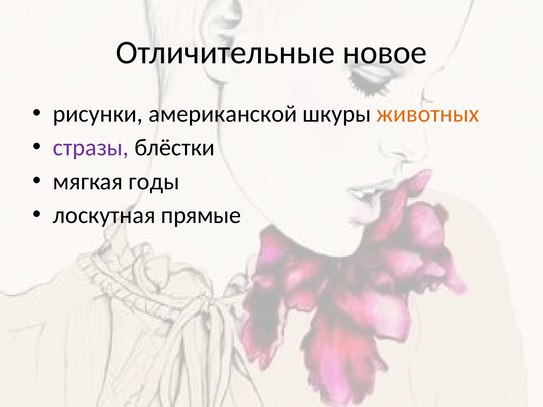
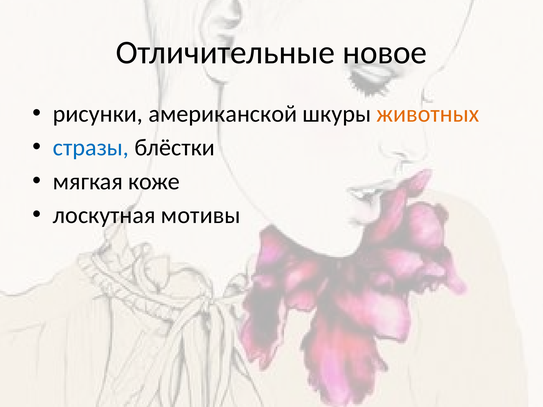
стразы colour: purple -> blue (91, 148)
годы: годы -> коже (154, 182)
прямые: прямые -> мотивы (201, 215)
